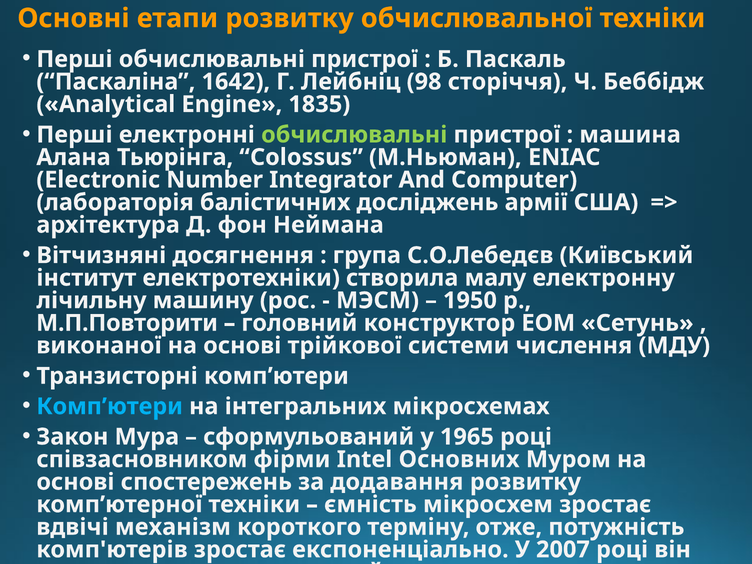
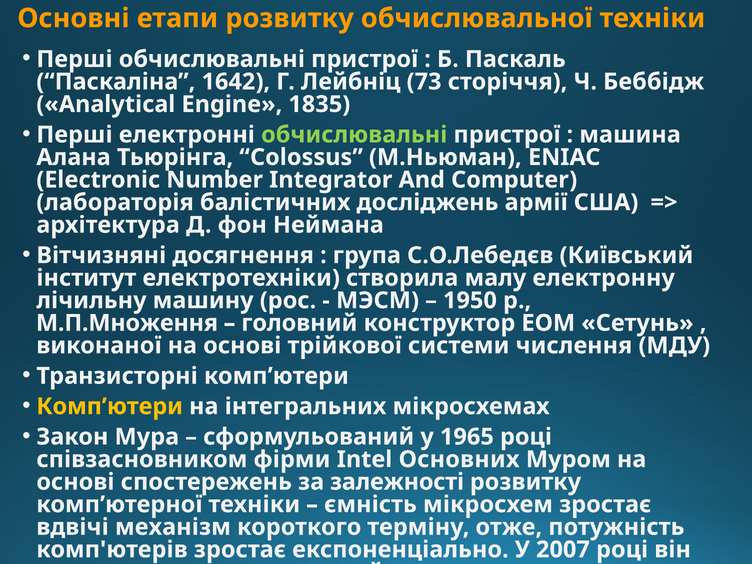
98: 98 -> 73 (424, 82)
М.П.Повторити: М.П.Повторити -> М.П.Множення (127, 323)
Комп’ютери colour: light blue -> yellow (110, 406)
додавання: додавання -> залежності (397, 482)
